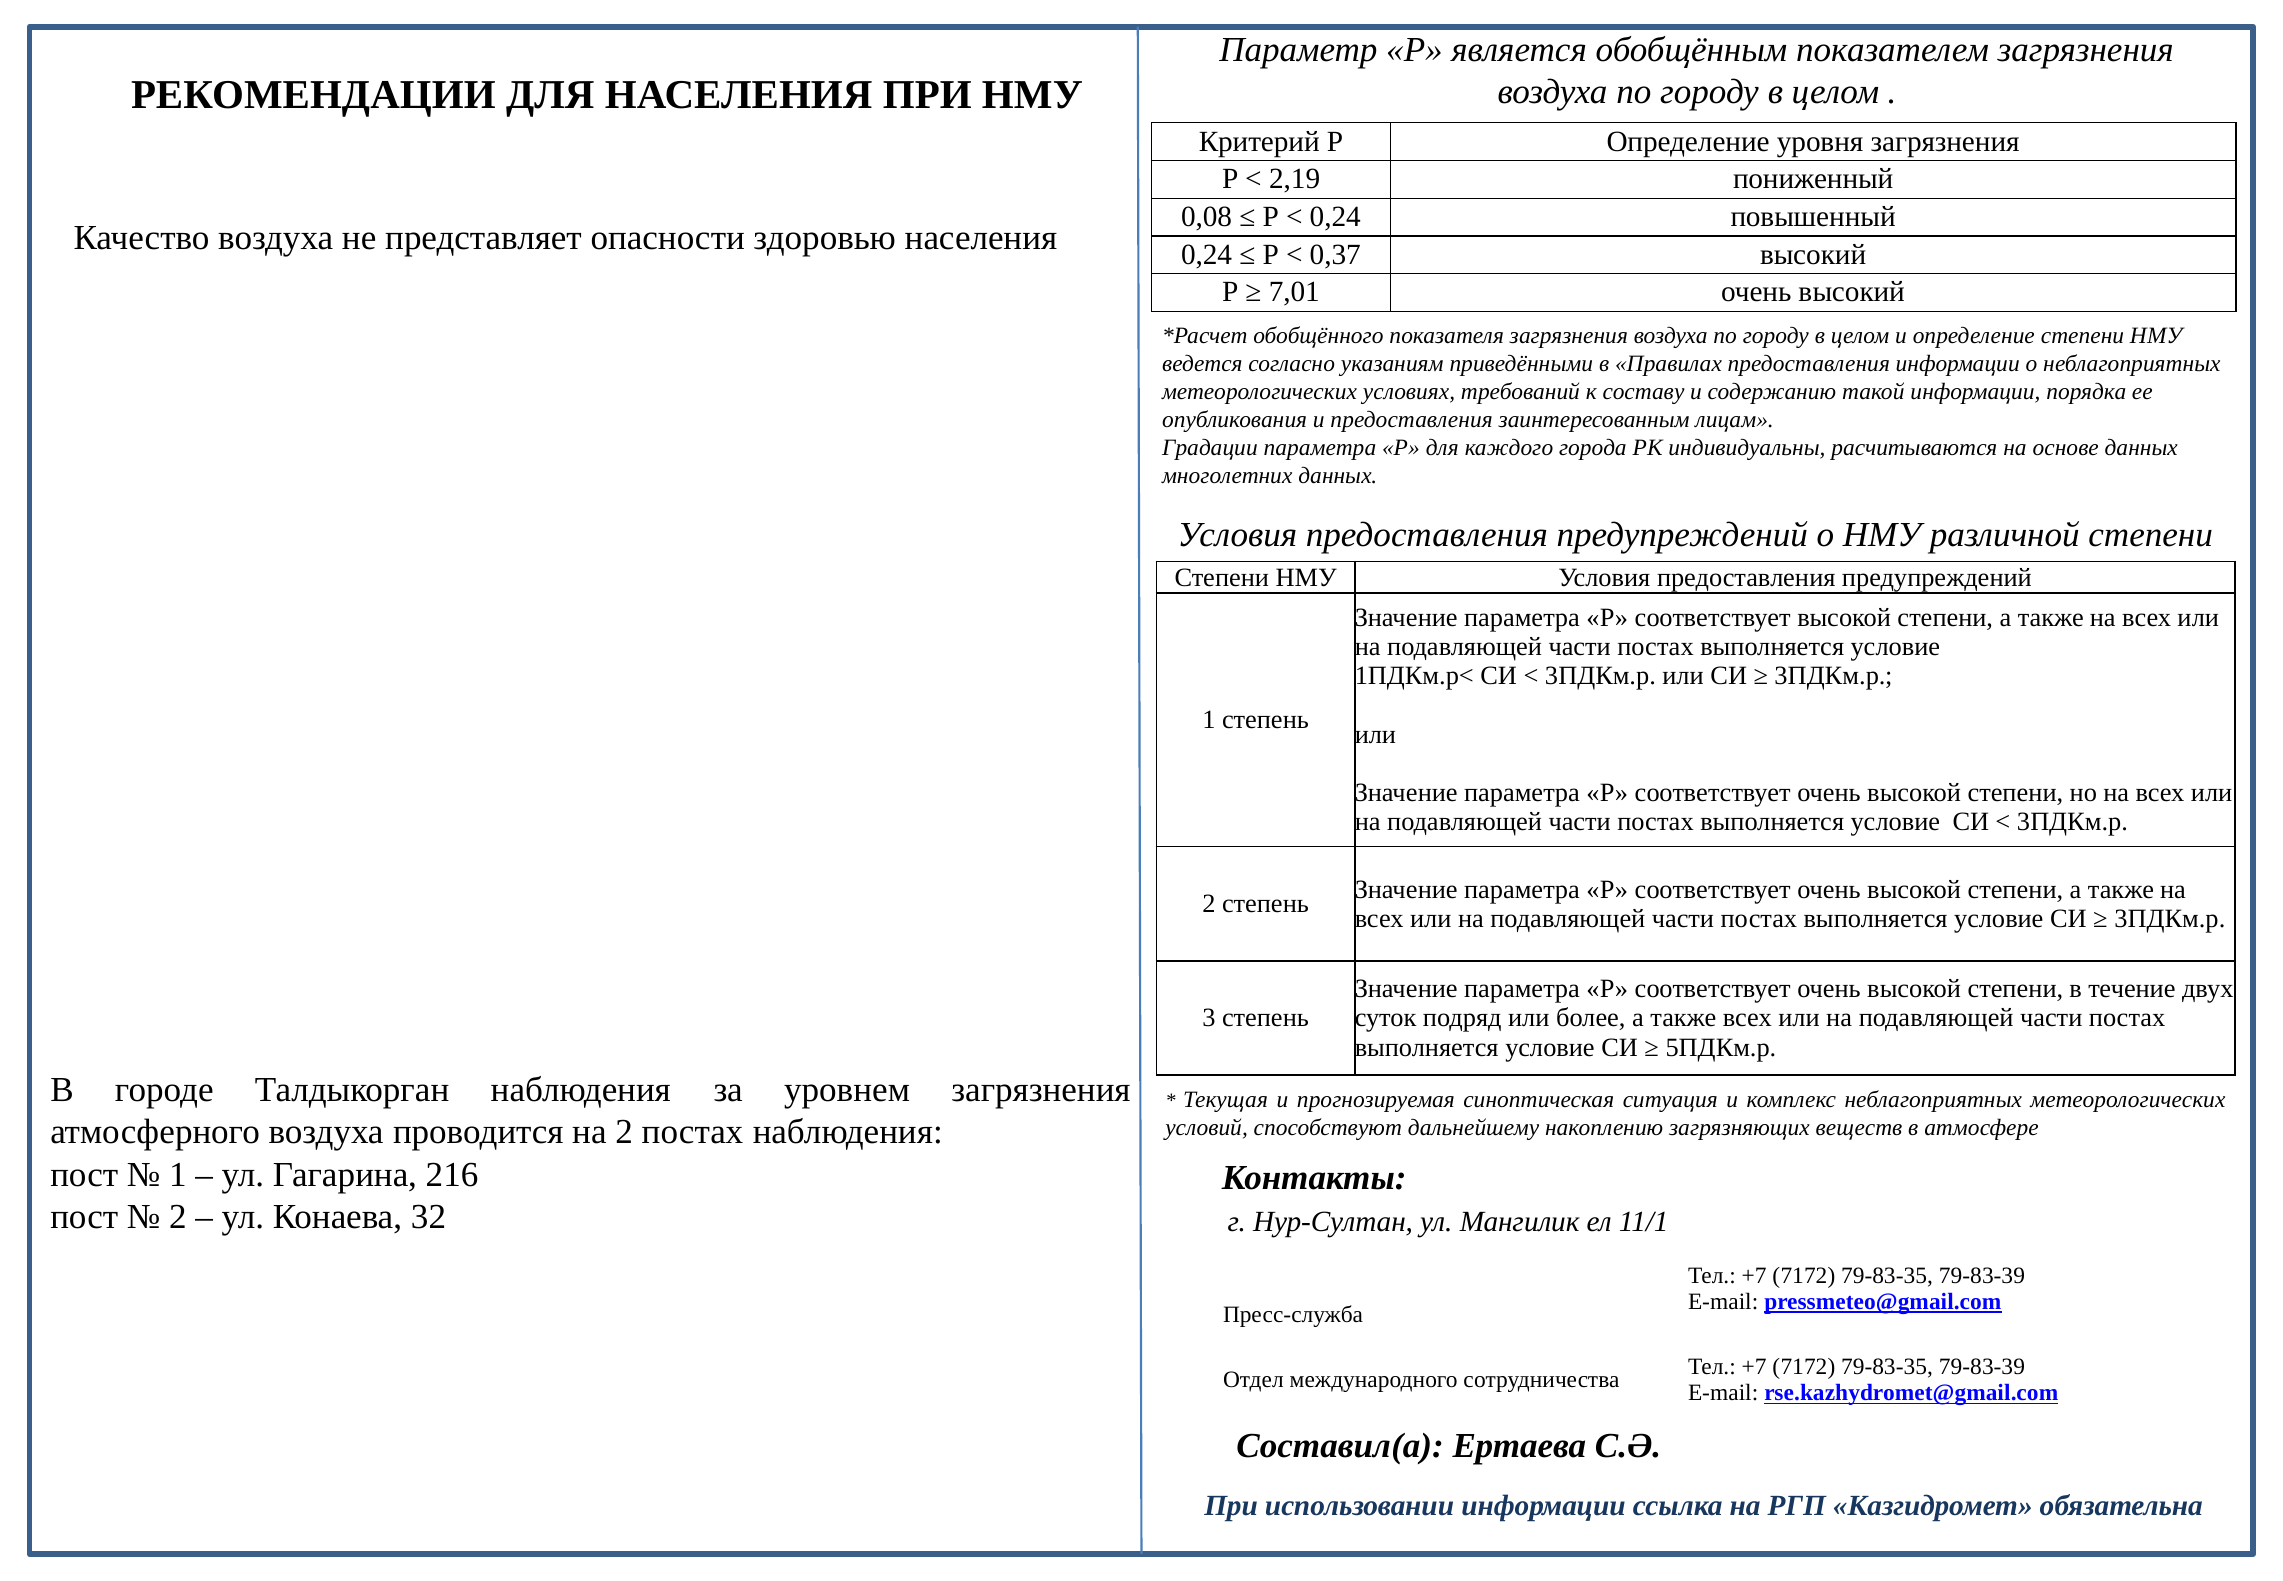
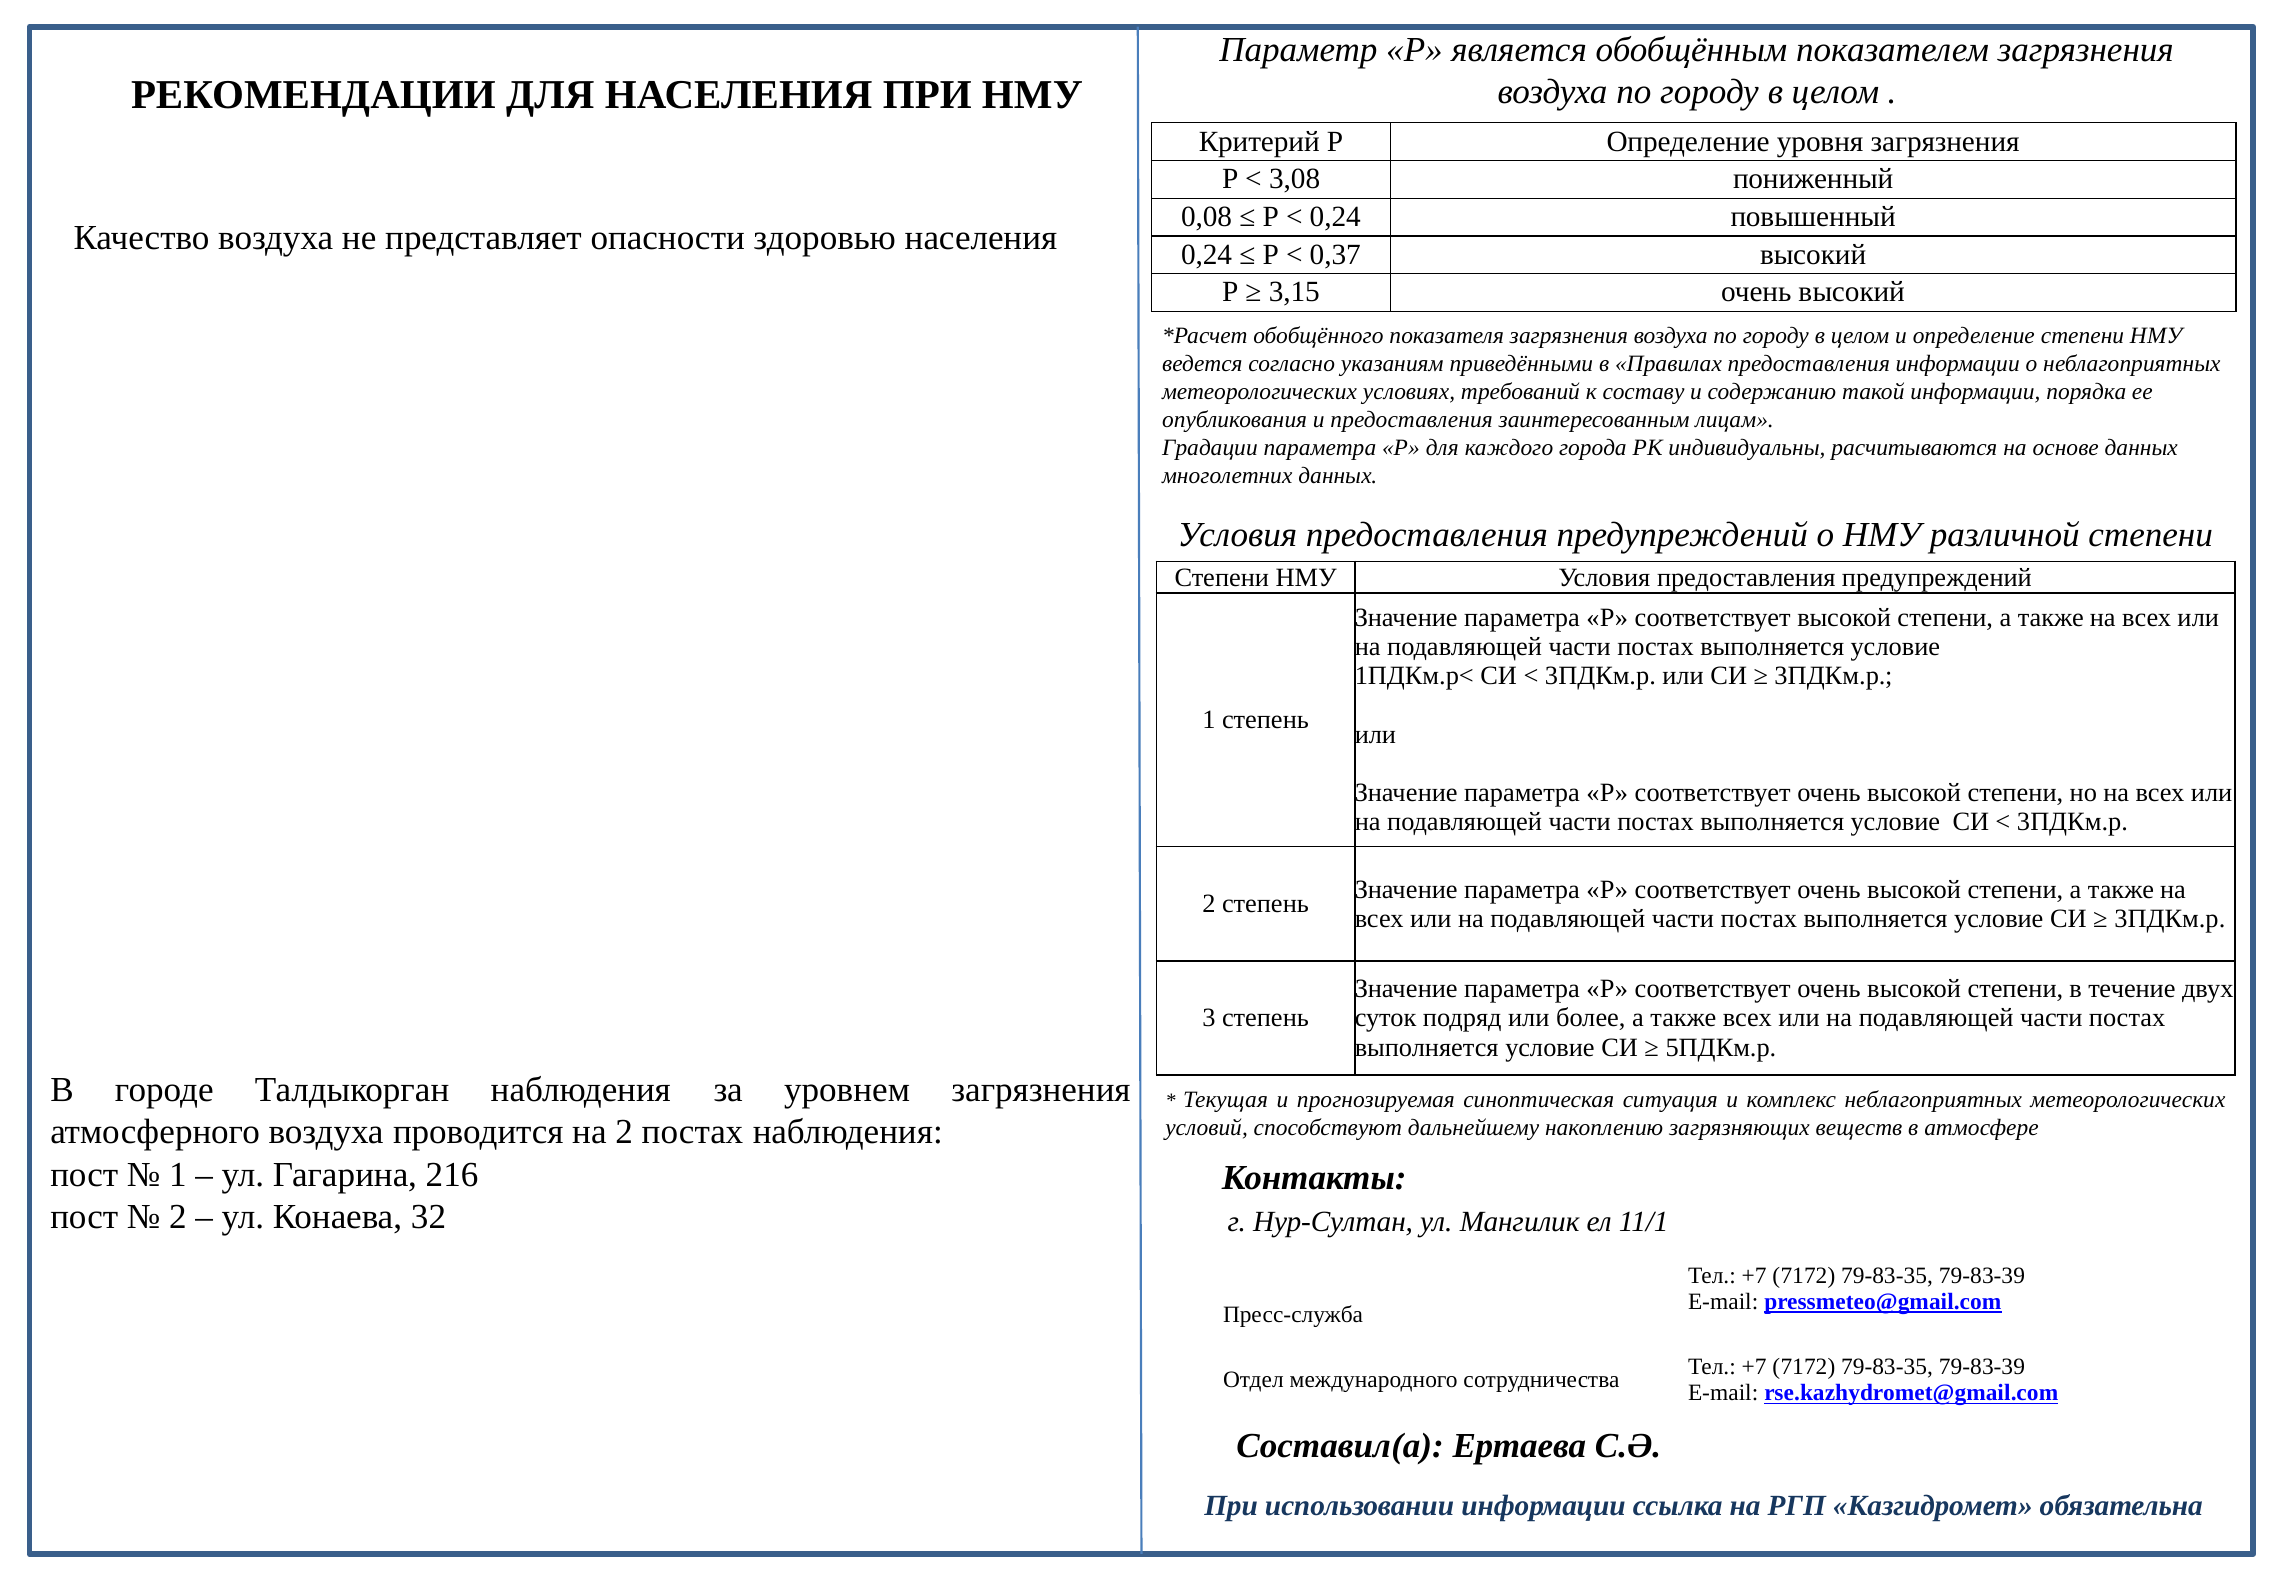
2,19: 2,19 -> 3,08 (1295, 179)
7,01: 7,01 -> 3,15 (1294, 292)
